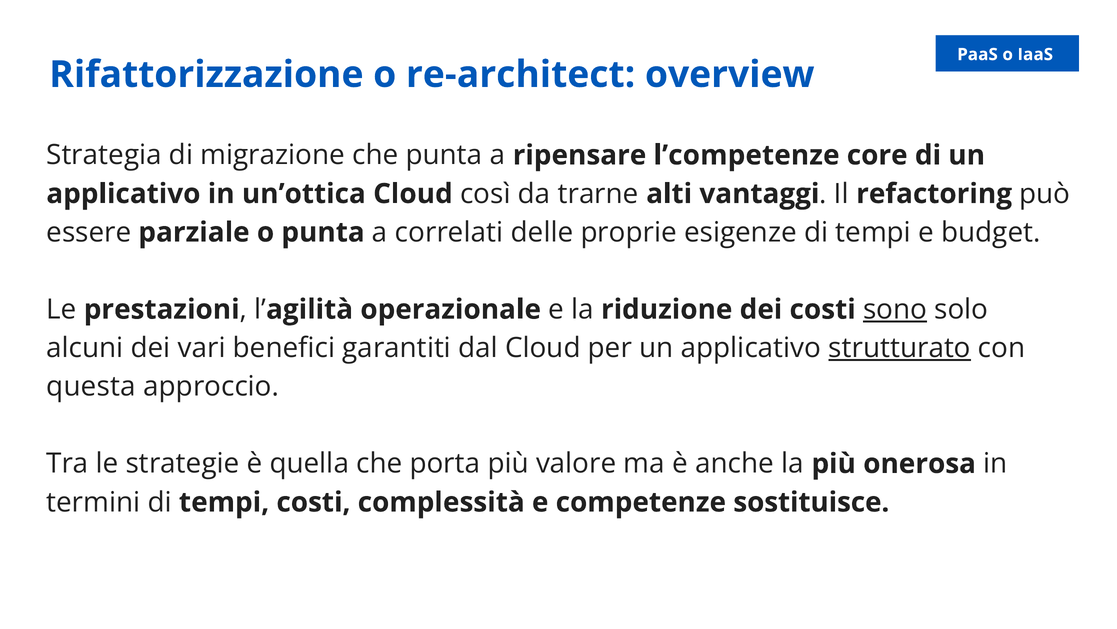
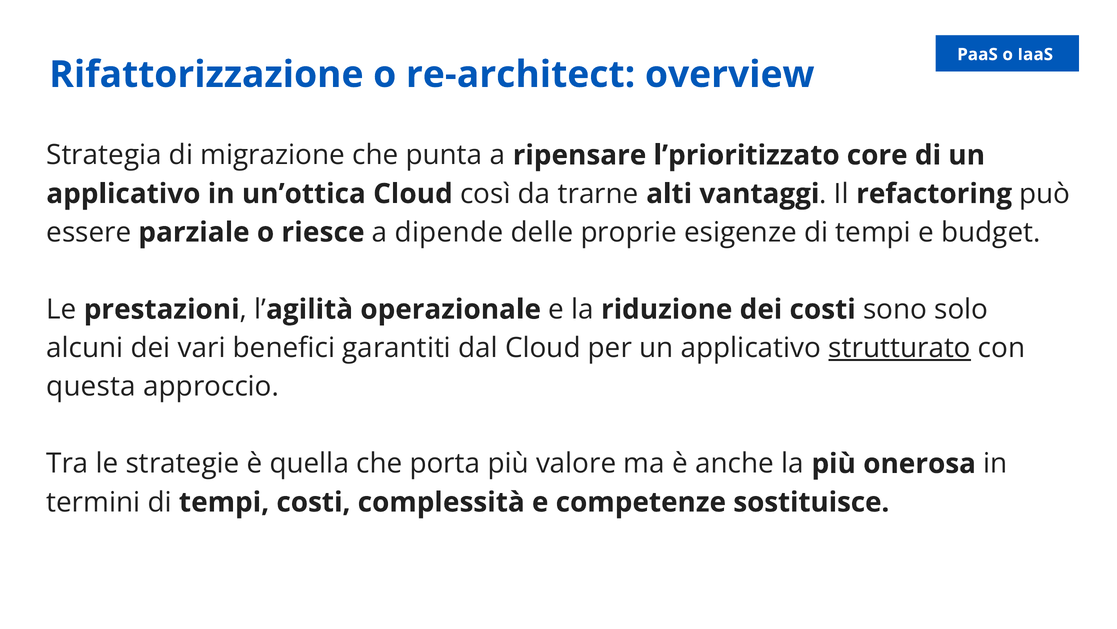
l’competenze: l’competenze -> l’prioritizzato (747, 155)
o punta: punta -> riesce (323, 232)
correlati: correlati -> dipende (449, 232)
sono underline: present -> none (895, 309)
